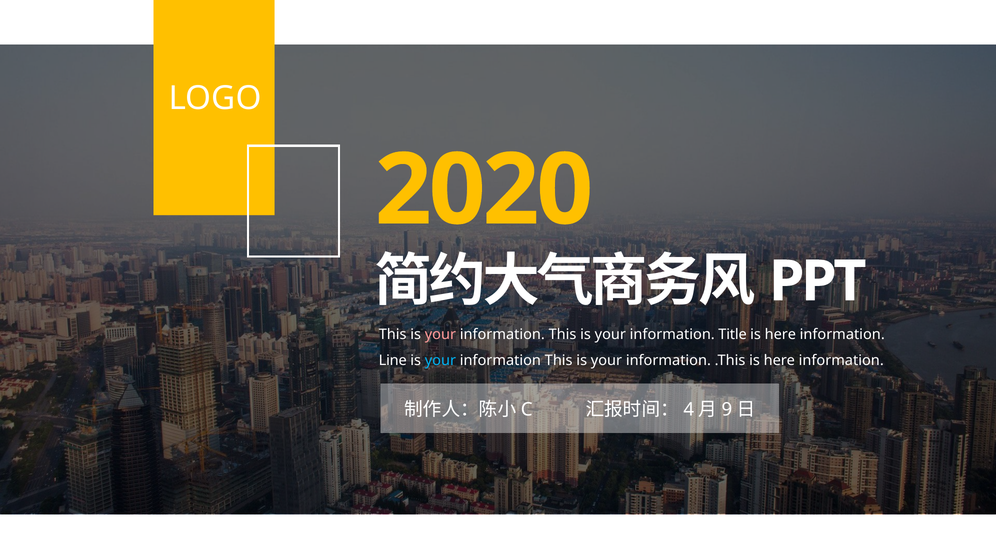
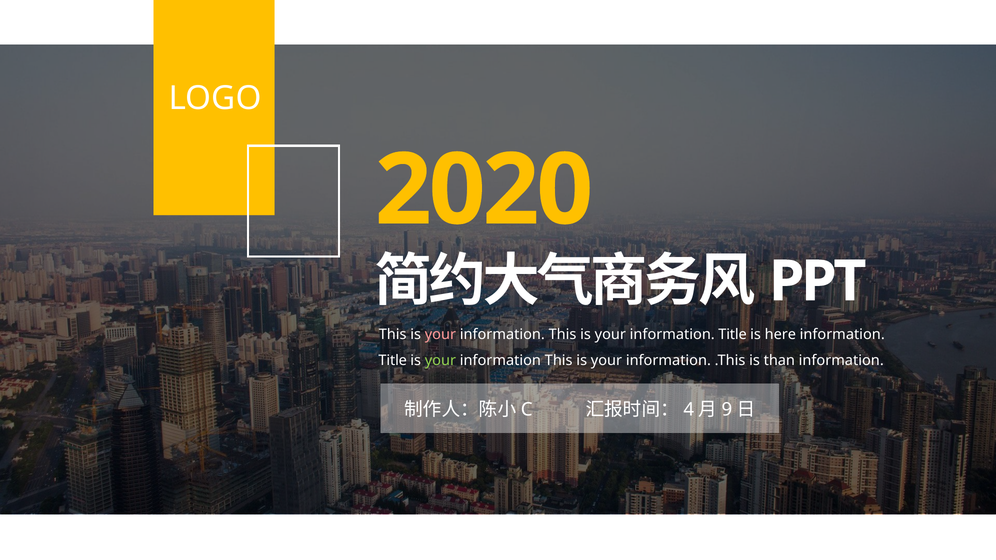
Line: Line -> Title (393, 361)
your colour: light blue -> light green (440, 361)
.This is here: here -> than (779, 361)
